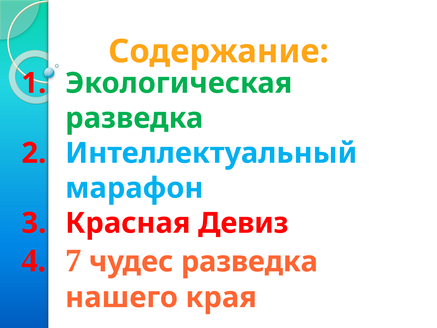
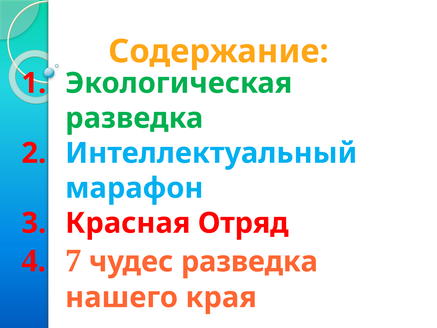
Девиз: Девиз -> Отряд (243, 223)
